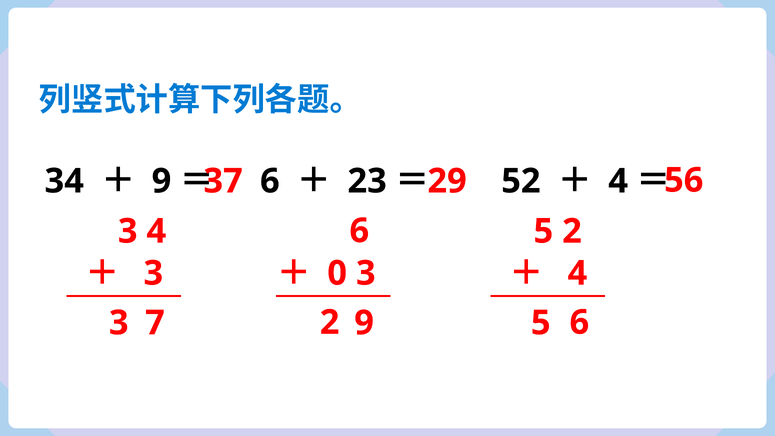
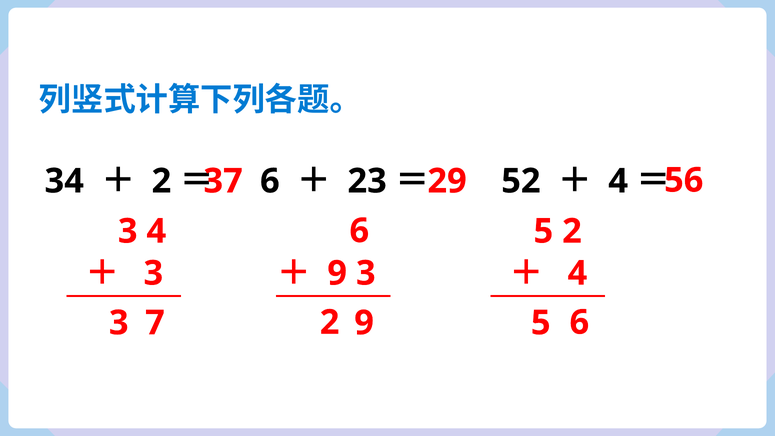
9: 9 -> 2 (161, 181)
0: 0 -> 9 (337, 273)
